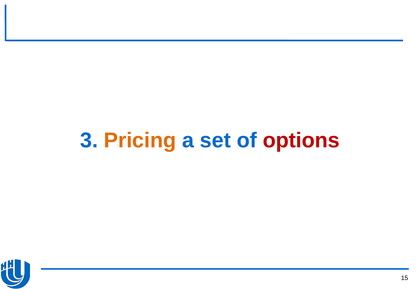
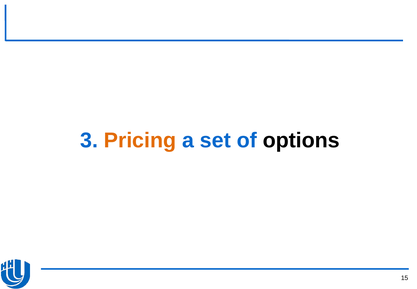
options colour: red -> black (301, 140)
